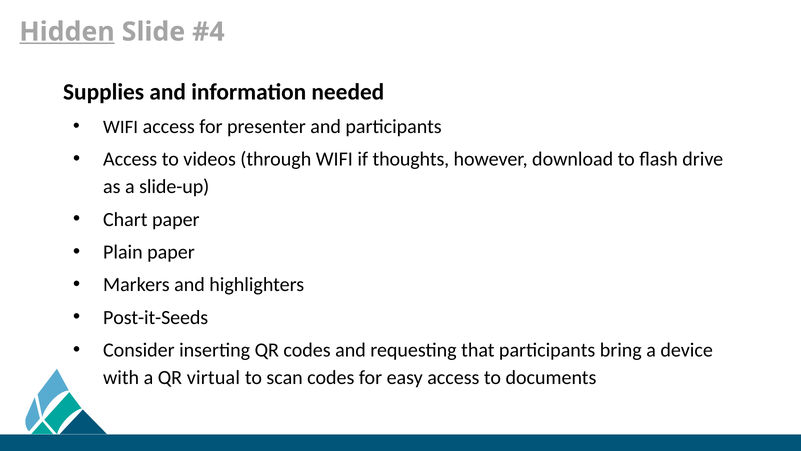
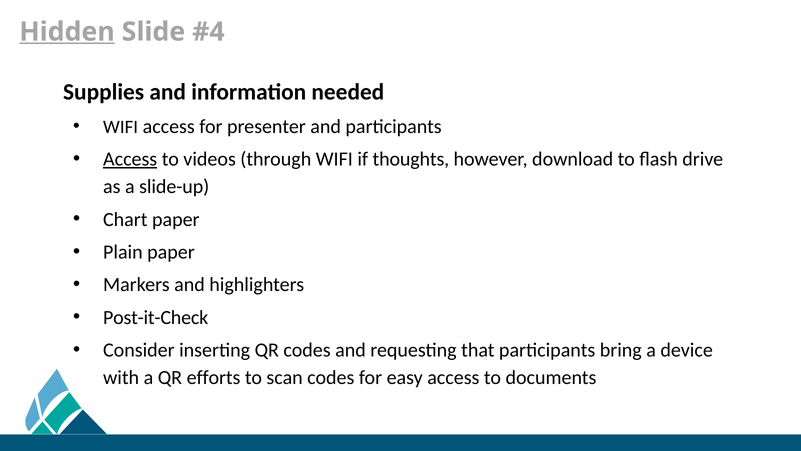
Access underline: none -> present (130, 159)
Post-it-Seeds: Post-it-Seeds -> Post-it-Check (156, 317)
virtual: virtual -> efforts (214, 377)
